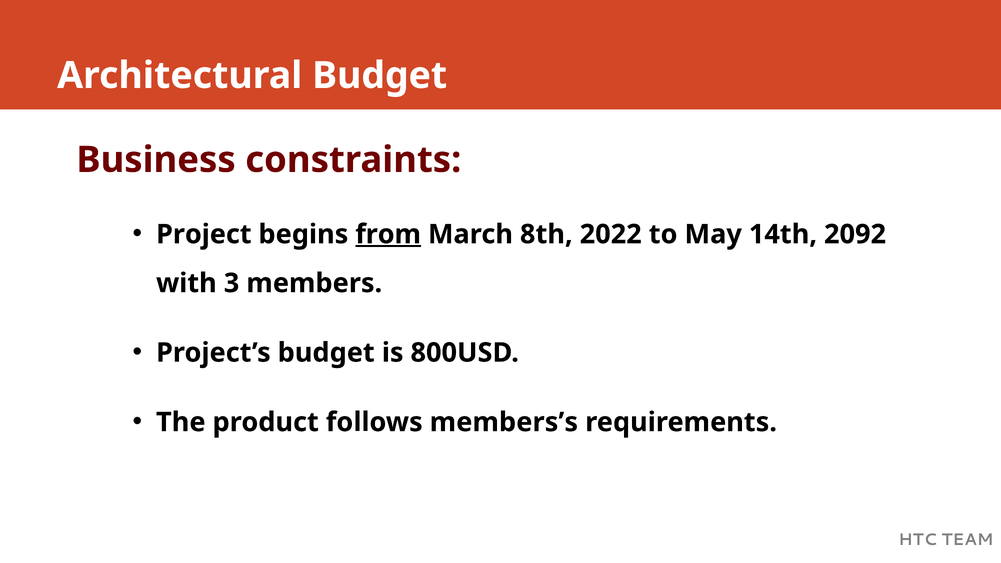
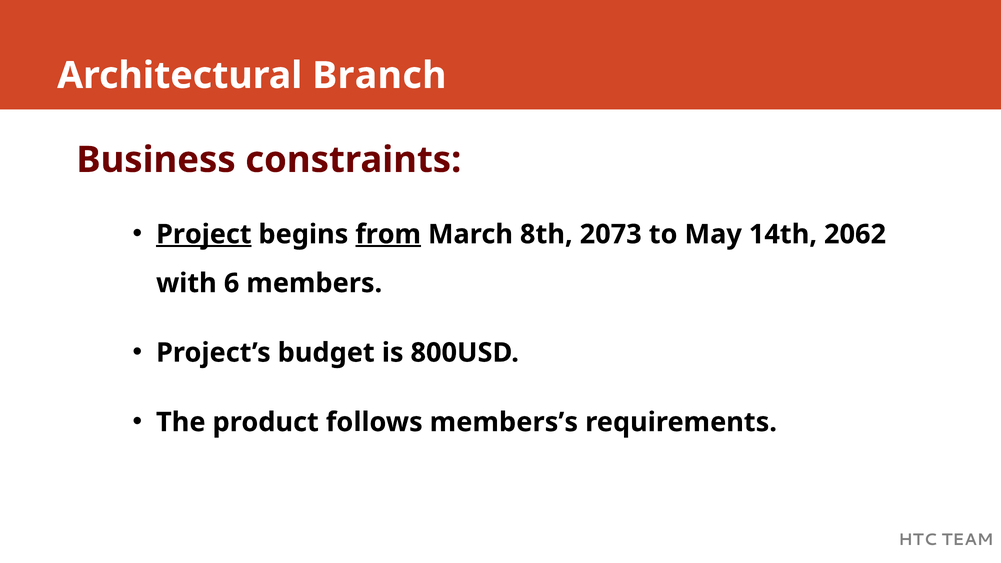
Architectural Budget: Budget -> Branch (379, 76)
Project underline: none -> present (204, 234)
2022: 2022 -> 2073 (611, 234)
2092: 2092 -> 2062 (855, 234)
3: 3 -> 6 (232, 283)
